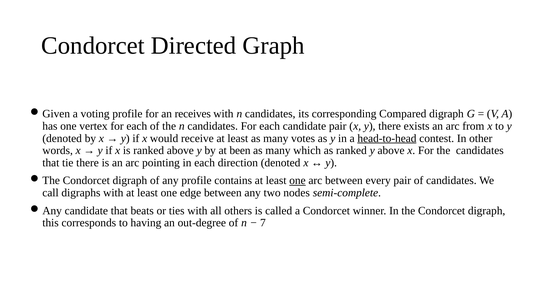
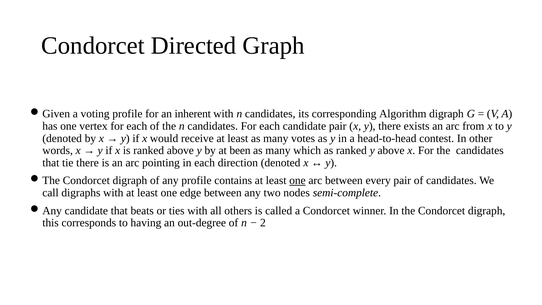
receives: receives -> inherent (193, 114)
Compared: Compared -> Algorithm (403, 114)
head-to-head underline: present -> none (387, 138)
7: 7 -> 2 (263, 223)
